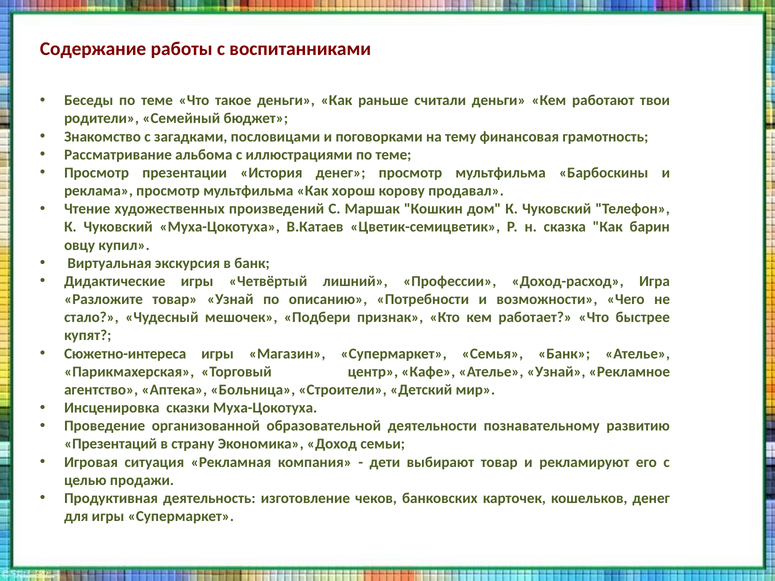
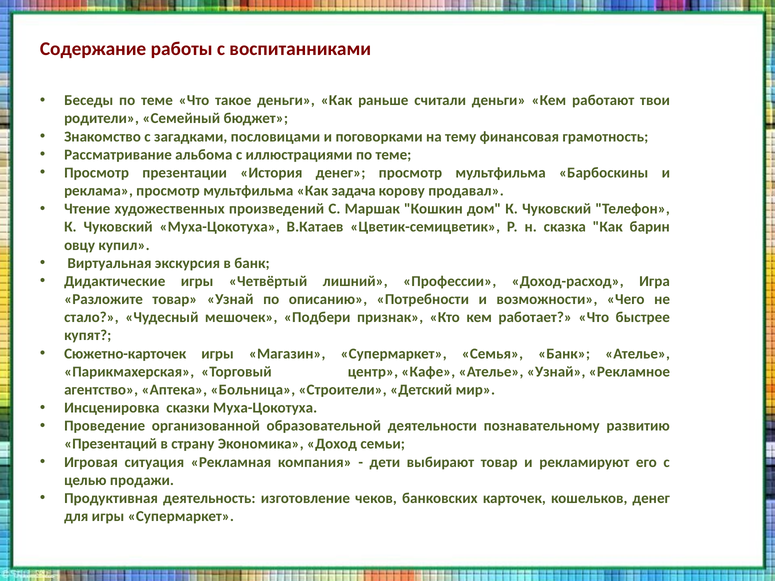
хорош: хорош -> задача (354, 191)
Сюжетно-интереса: Сюжетно-интереса -> Сюжетно-карточек (125, 354)
